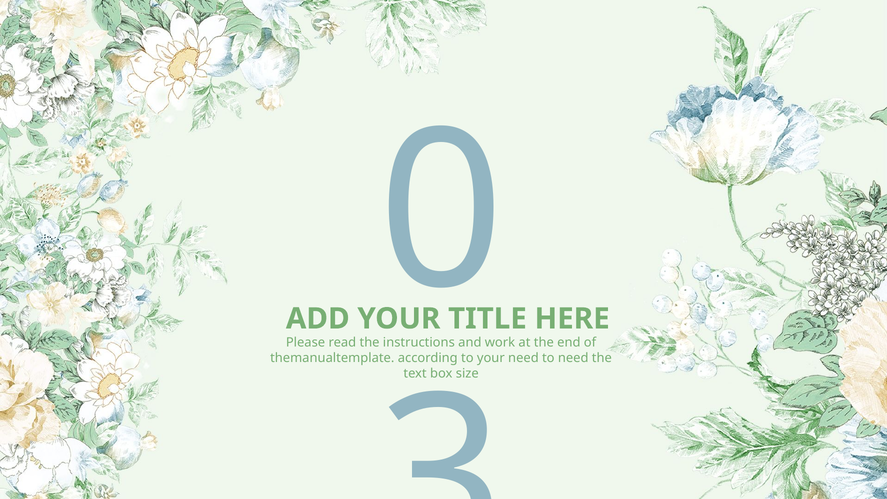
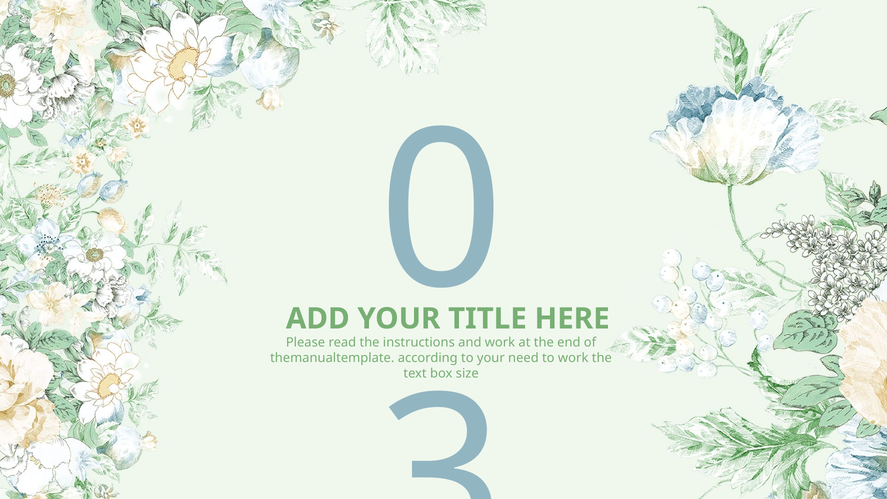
to need: need -> work (573, 358)
